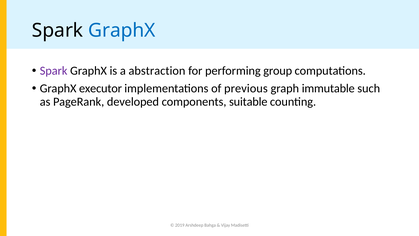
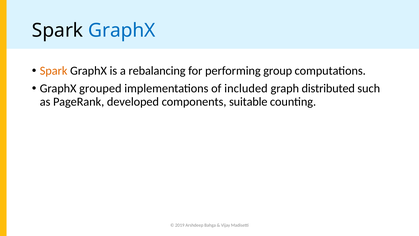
Spark colour: purple -> orange (54, 71)
abstraction: abstraction -> rebalancing (157, 71)
executor: executor -> grouped (100, 88)
previous: previous -> included (246, 88)
immutable: immutable -> distributed (328, 88)
